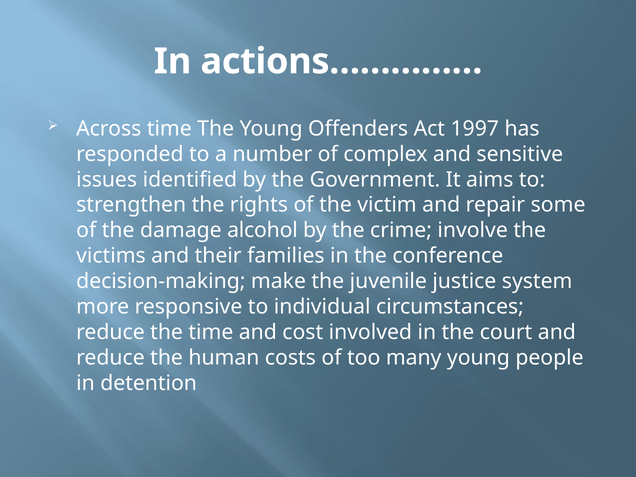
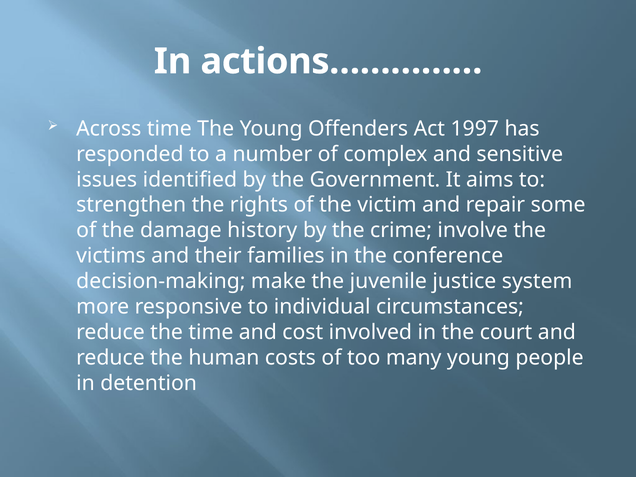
alcohol: alcohol -> history (262, 230)
